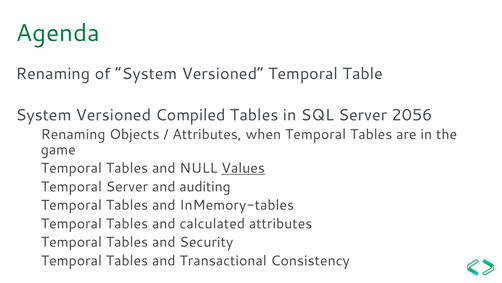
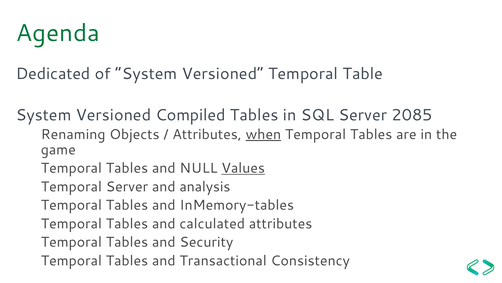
Renaming: Renaming -> Dedicated (53, 74)
2056: 2056 -> 2085 (412, 115)
when underline: none -> present (263, 134)
auditing: auditing -> analysis (205, 186)
